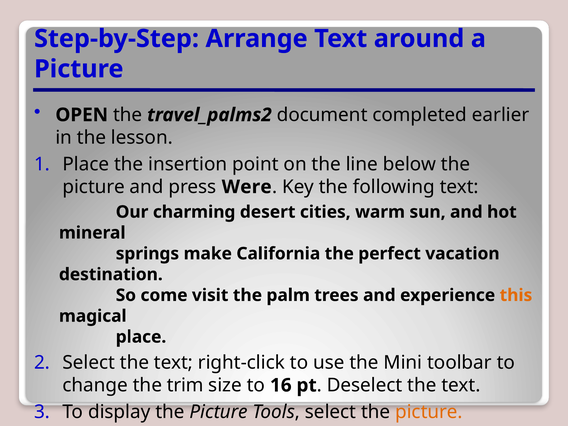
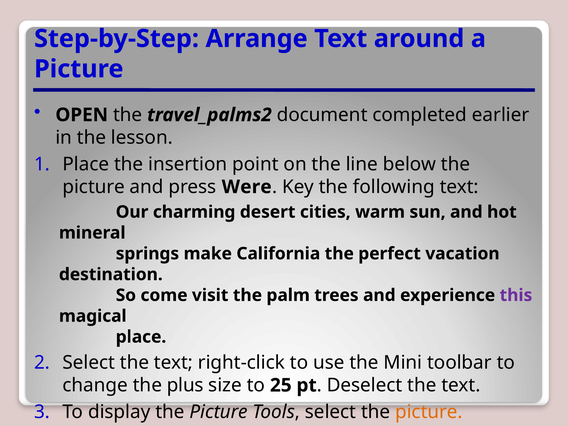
this colour: orange -> purple (516, 295)
trim: trim -> plus (185, 385)
16: 16 -> 25 (281, 385)
